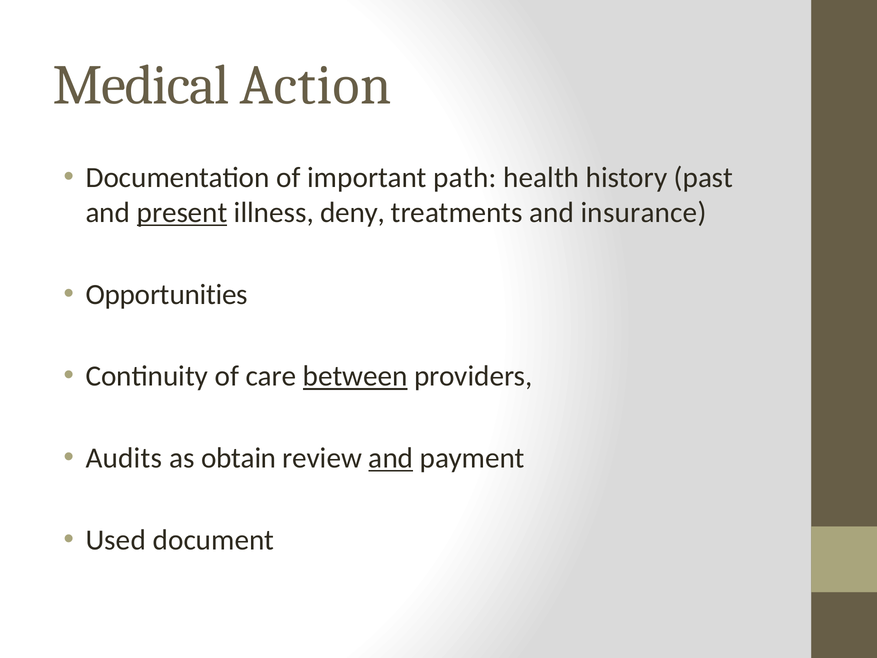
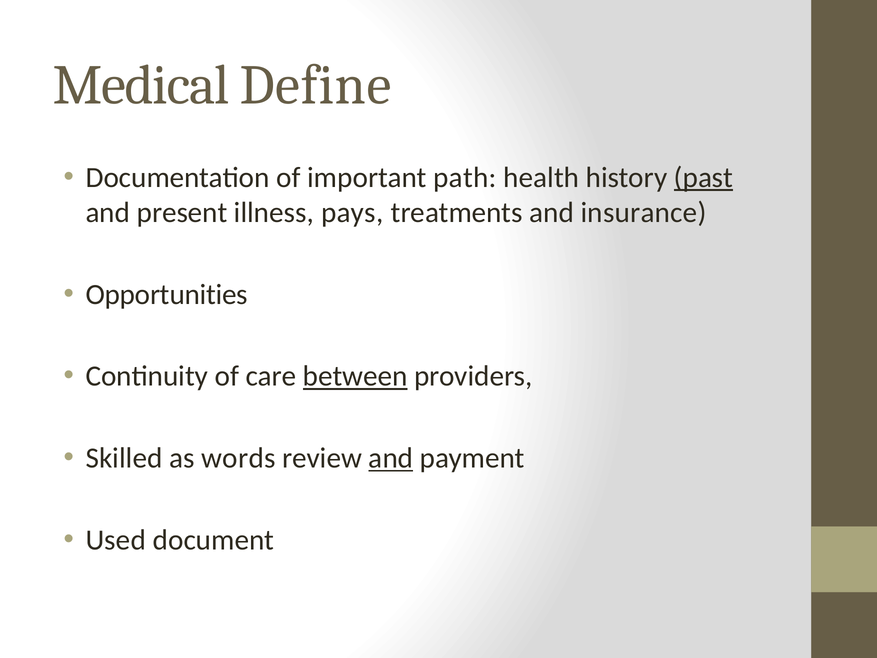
Action: Action -> Define (315, 85)
past underline: none -> present (704, 177)
present underline: present -> none (182, 213)
deny: deny -> pays (352, 213)
Audits: Audits -> Skilled (124, 458)
obtain: obtain -> words (238, 458)
